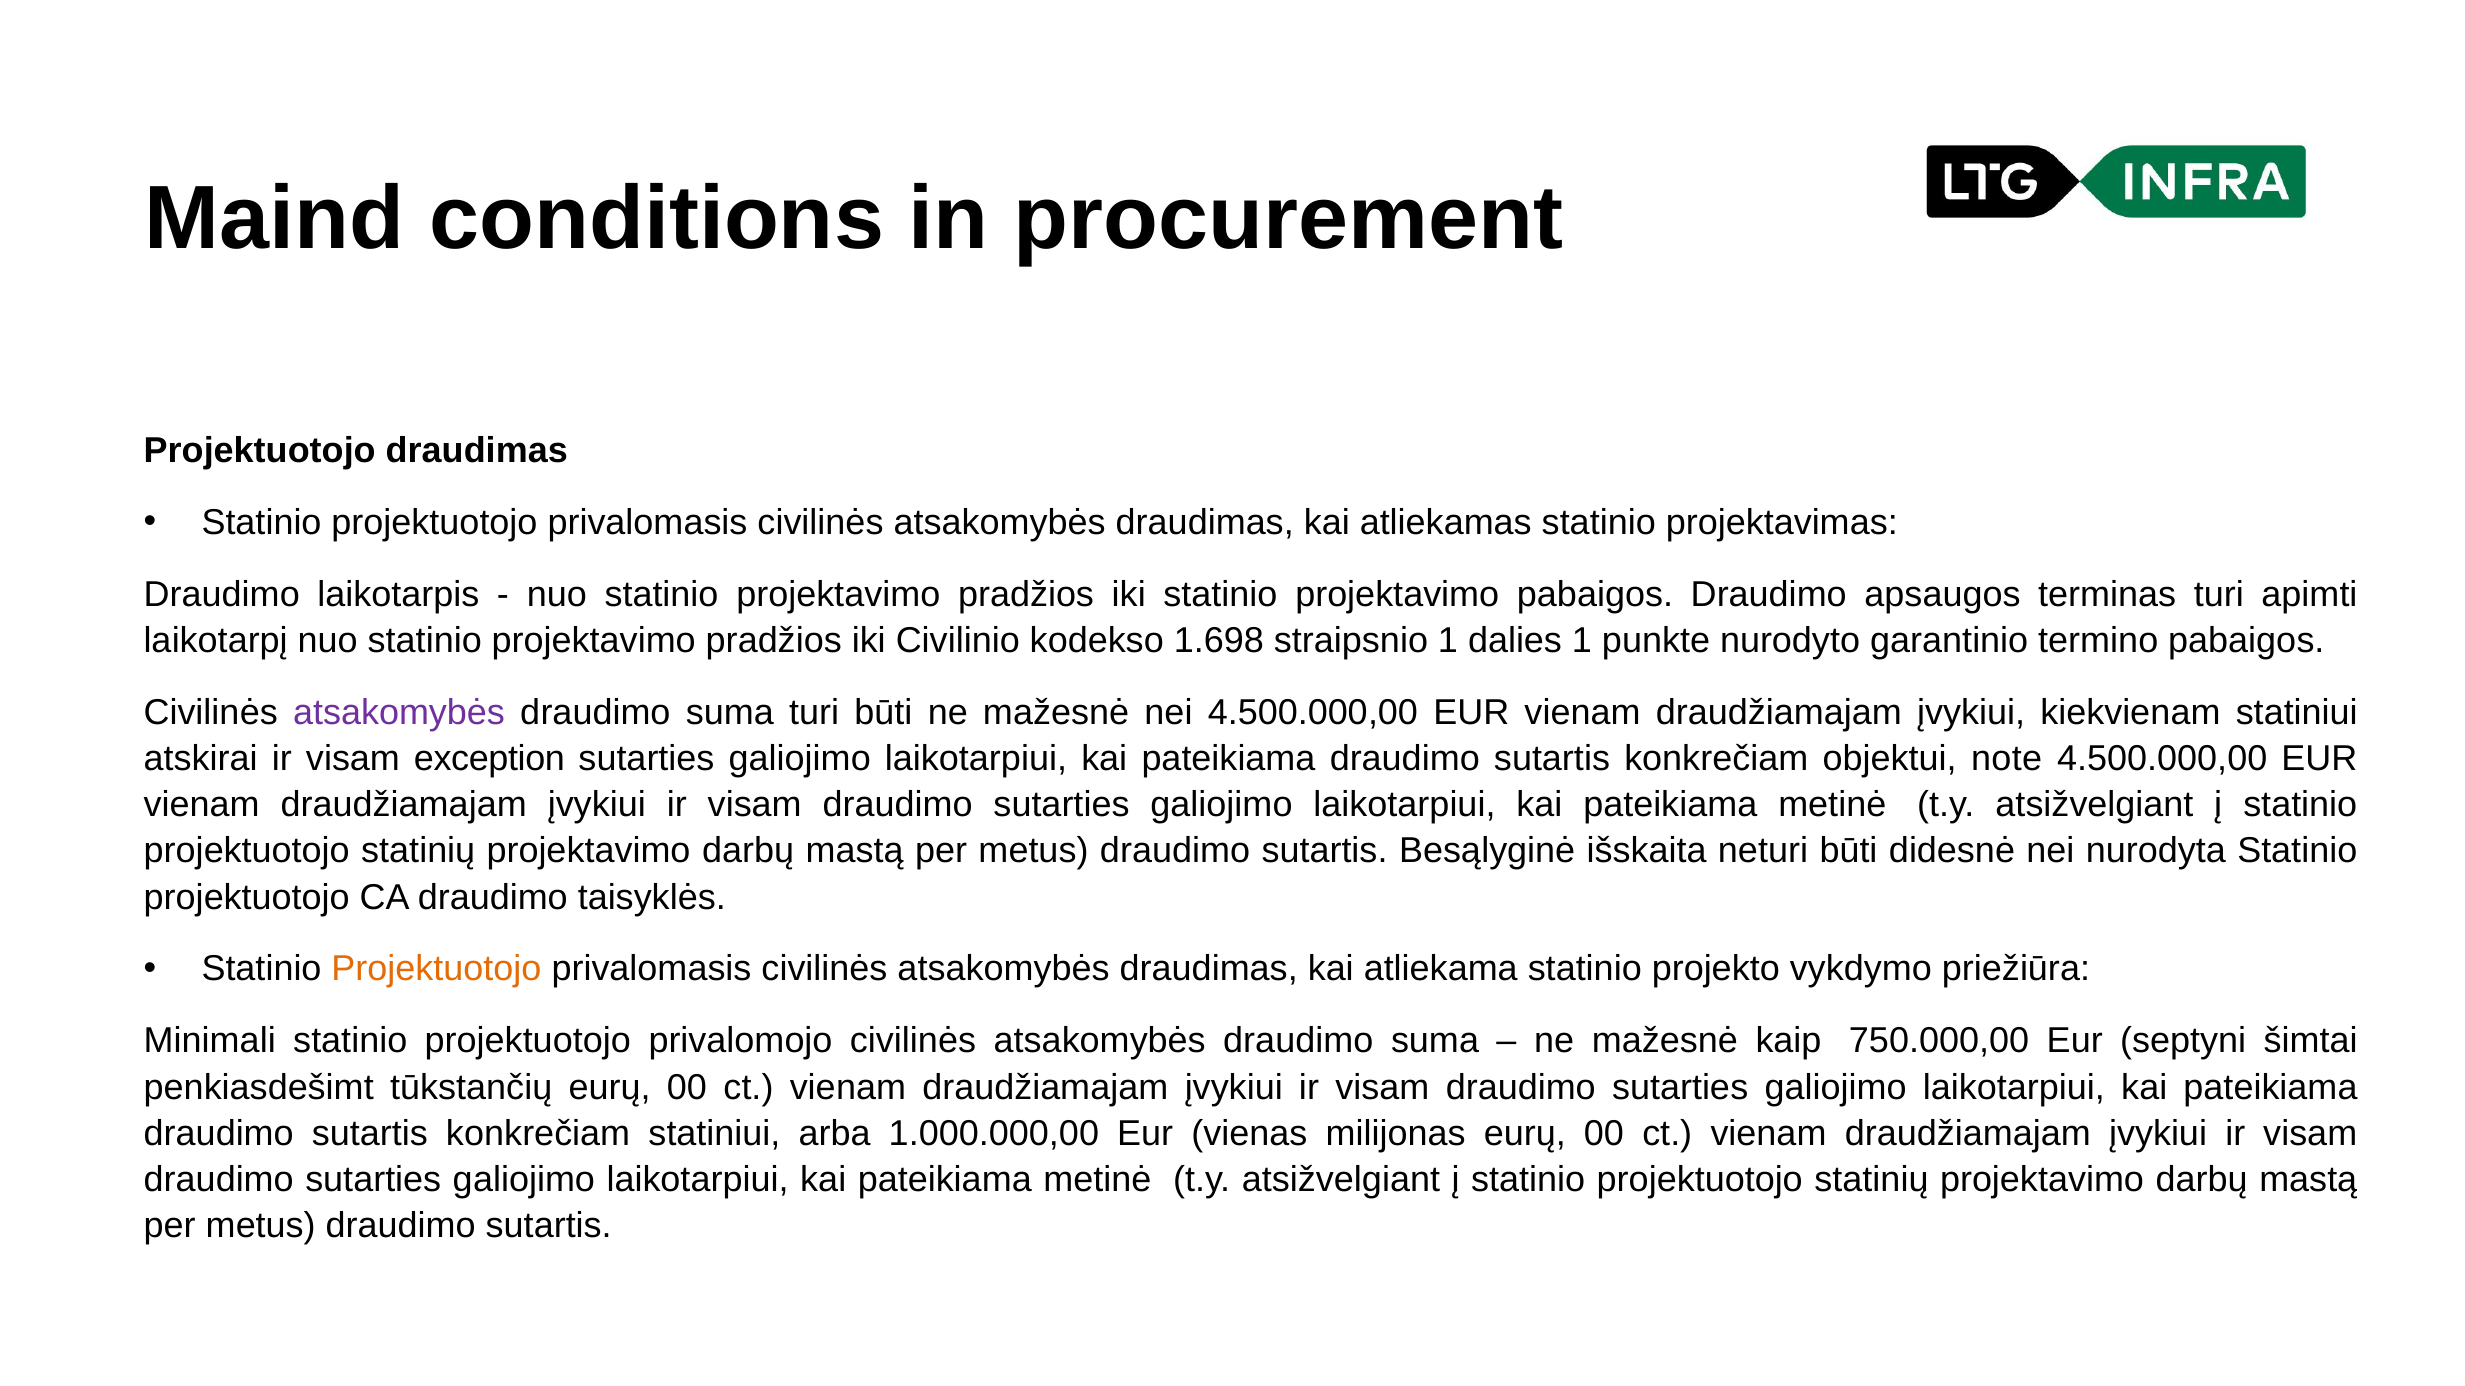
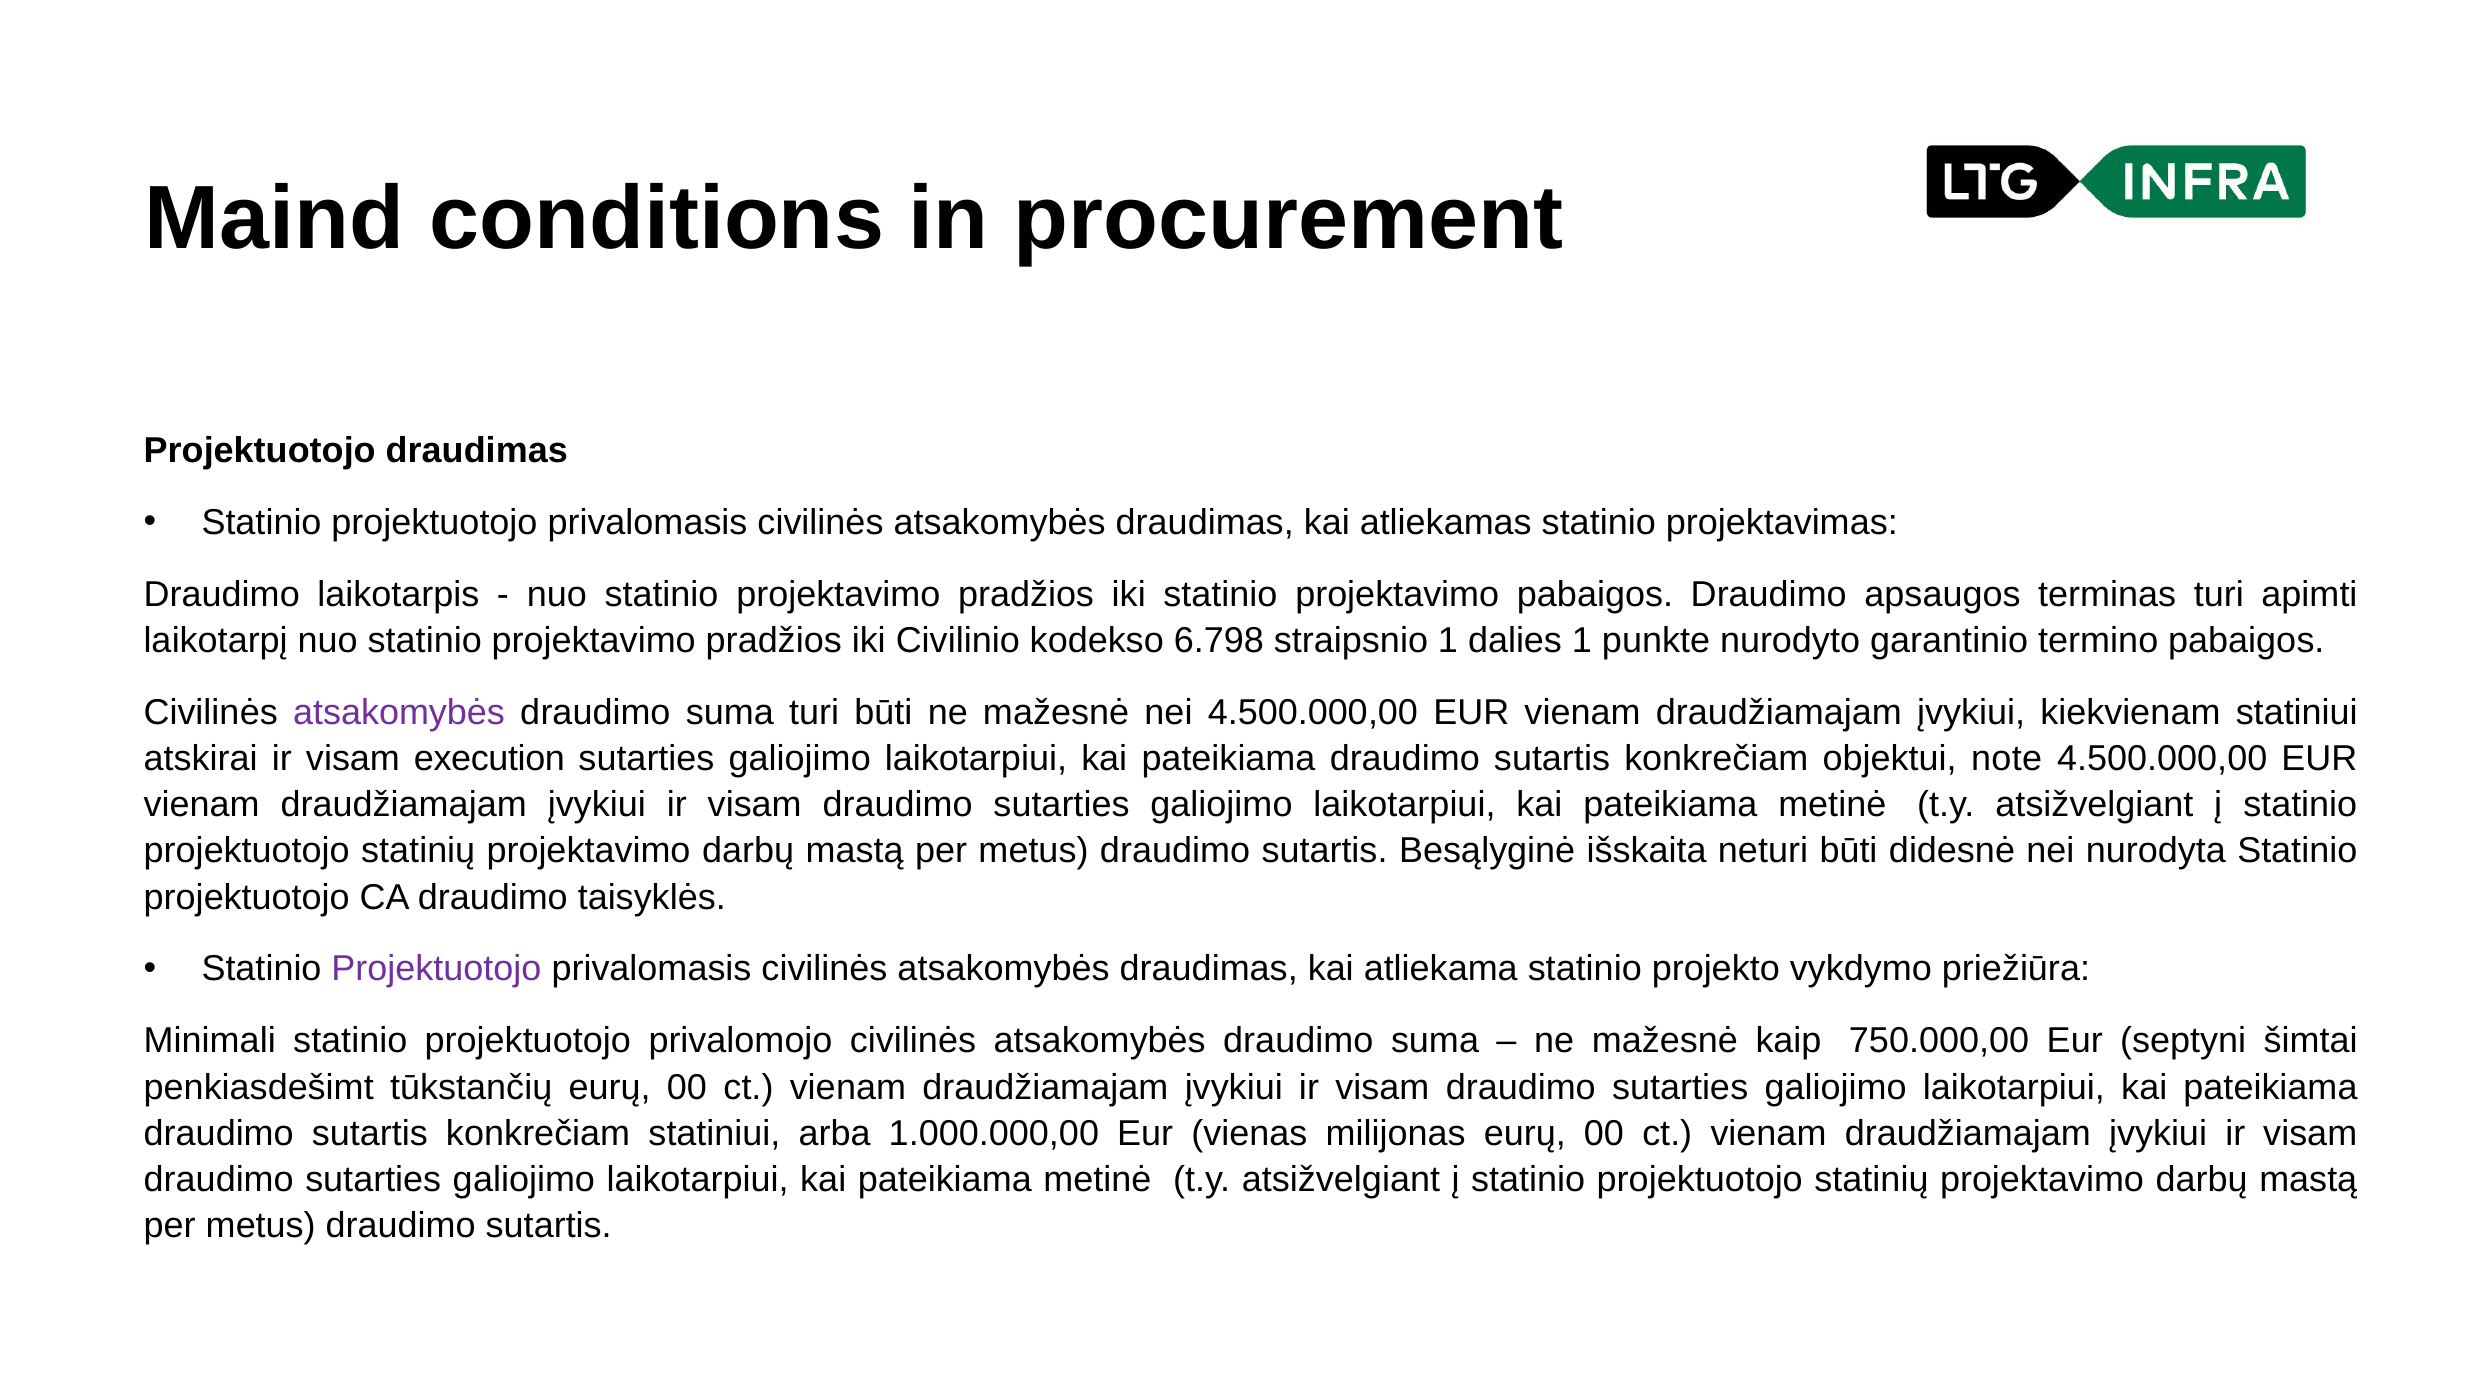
1.698: 1.698 -> 6.798 (1219, 641)
exception: exception -> execution (489, 759)
Projektuotojo colour: orange -> purple (436, 969)
